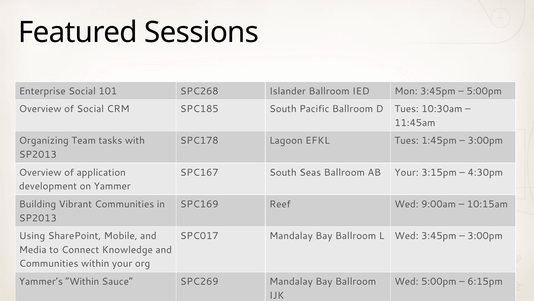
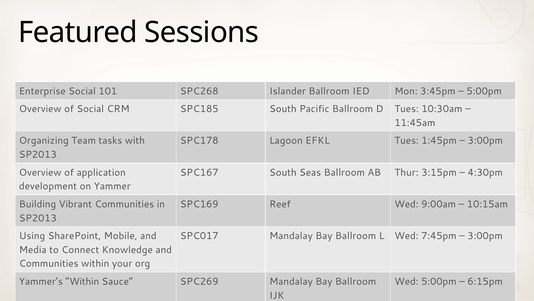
AB Your: Your -> Thur (407, 172)
Wed 3:45pm: 3:45pm -> 7:45pm (439, 235)
